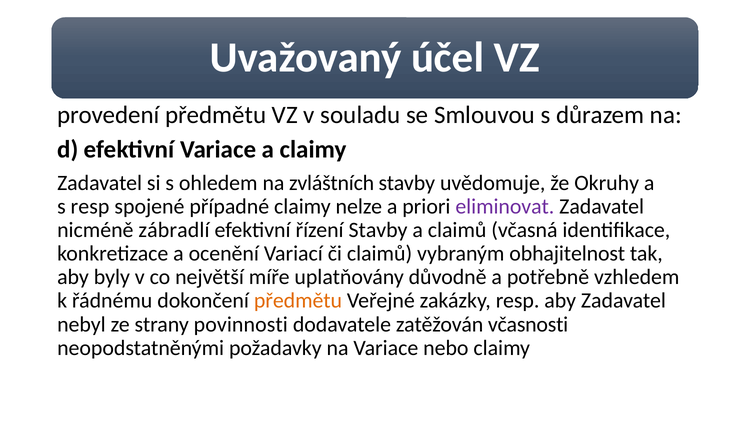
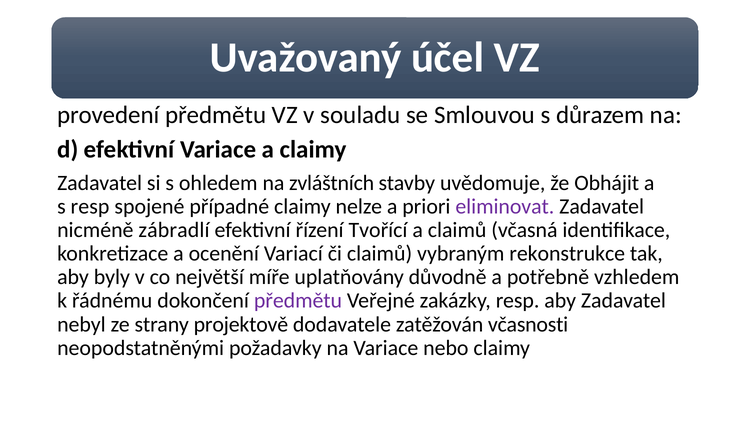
Okruhy: Okruhy -> Obhájit (607, 183)
řízení Stavby: Stavby -> Tvořící (378, 230)
obhajitelnost: obhajitelnost -> rekonstrukce (567, 253)
předmětu colour: orange -> purple (298, 301)
povinnosti: povinnosti -> projektově (241, 324)
